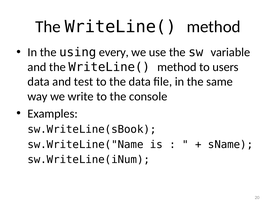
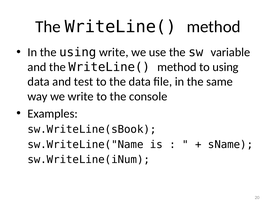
using every: every -> write (114, 52)
to users: users -> using (226, 67)
